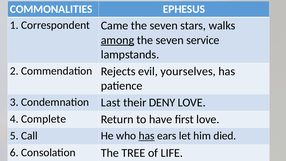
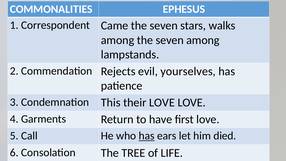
among underline: present -> none (118, 40)
seven service: service -> among (203, 40)
Last: Last -> This (111, 102)
their DENY: DENY -> LOVE (162, 102)
Complete: Complete -> Garments (44, 119)
